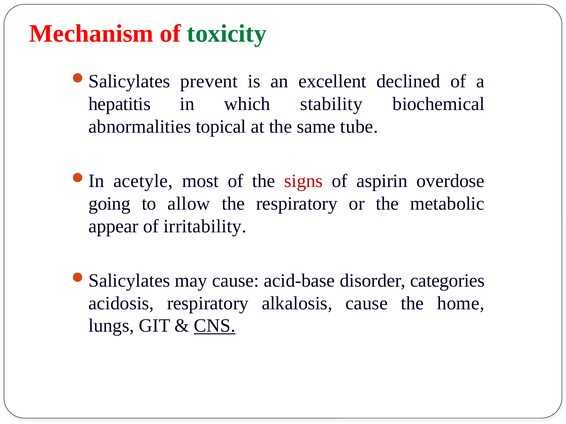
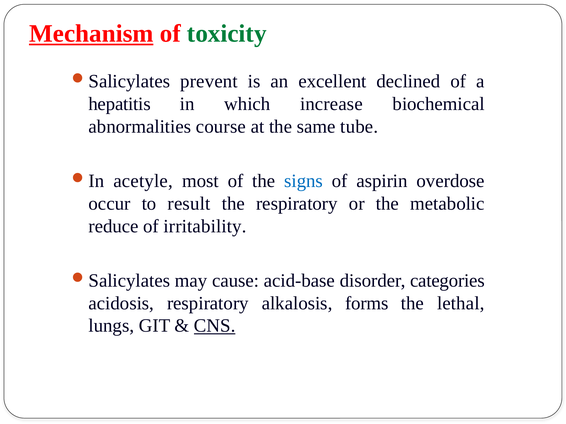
Mechanism underline: none -> present (91, 34)
stability: stability -> increase (331, 104)
topical: topical -> course (221, 127)
signs colour: red -> blue (304, 181)
going: going -> occur (109, 204)
allow: allow -> result (189, 204)
appear: appear -> reduce (114, 226)
alkalosis cause: cause -> forms (367, 303)
home: home -> lethal (461, 303)
